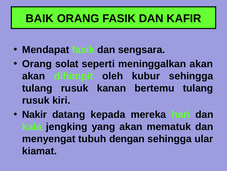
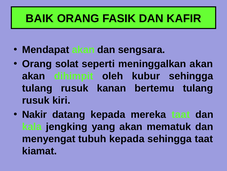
Mendapat fasik: fasik -> akan (83, 50)
mereka hari: hari -> taat (181, 114)
tubuh dengan: dengan -> kepada (127, 138)
sehingga ular: ular -> taat (204, 138)
